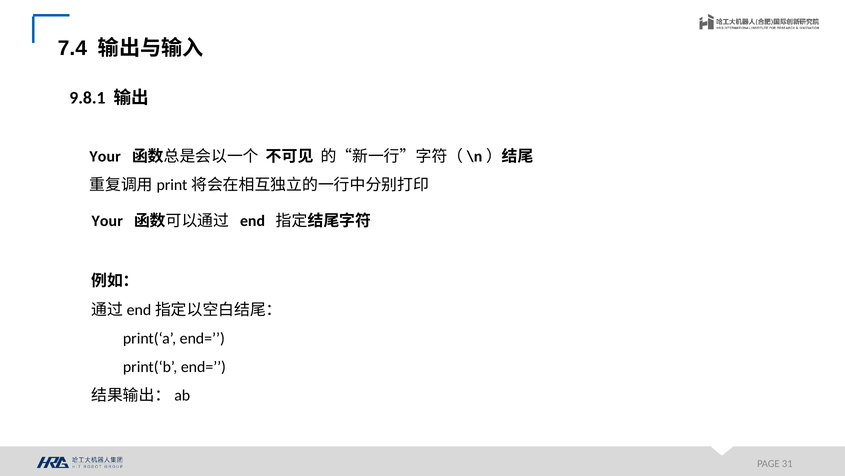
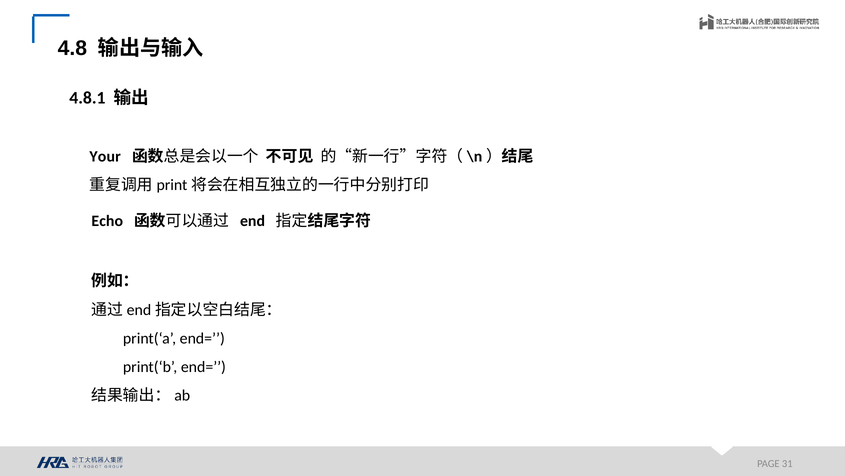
7.4: 7.4 -> 4.8 (72, 48)
9.8.1: 9.8.1 -> 4.8.1 (87, 98)
Your: Your -> Echo (107, 221)
